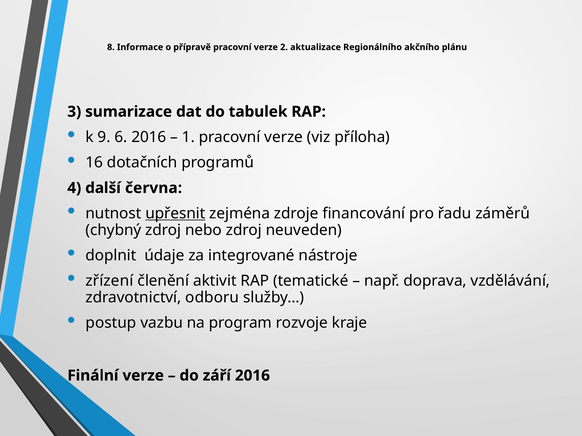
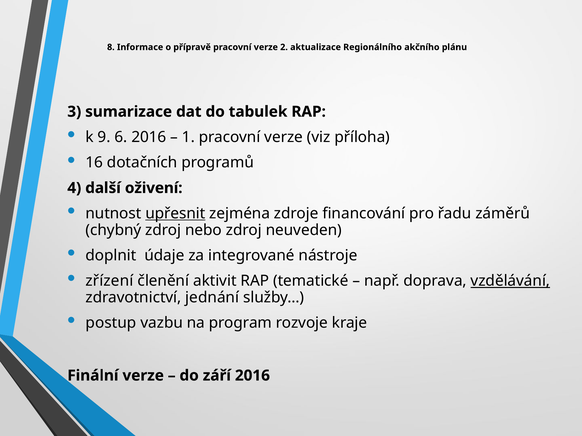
června: června -> oživení (154, 188)
vzdělávání underline: none -> present (510, 281)
odboru: odboru -> jednání (212, 298)
